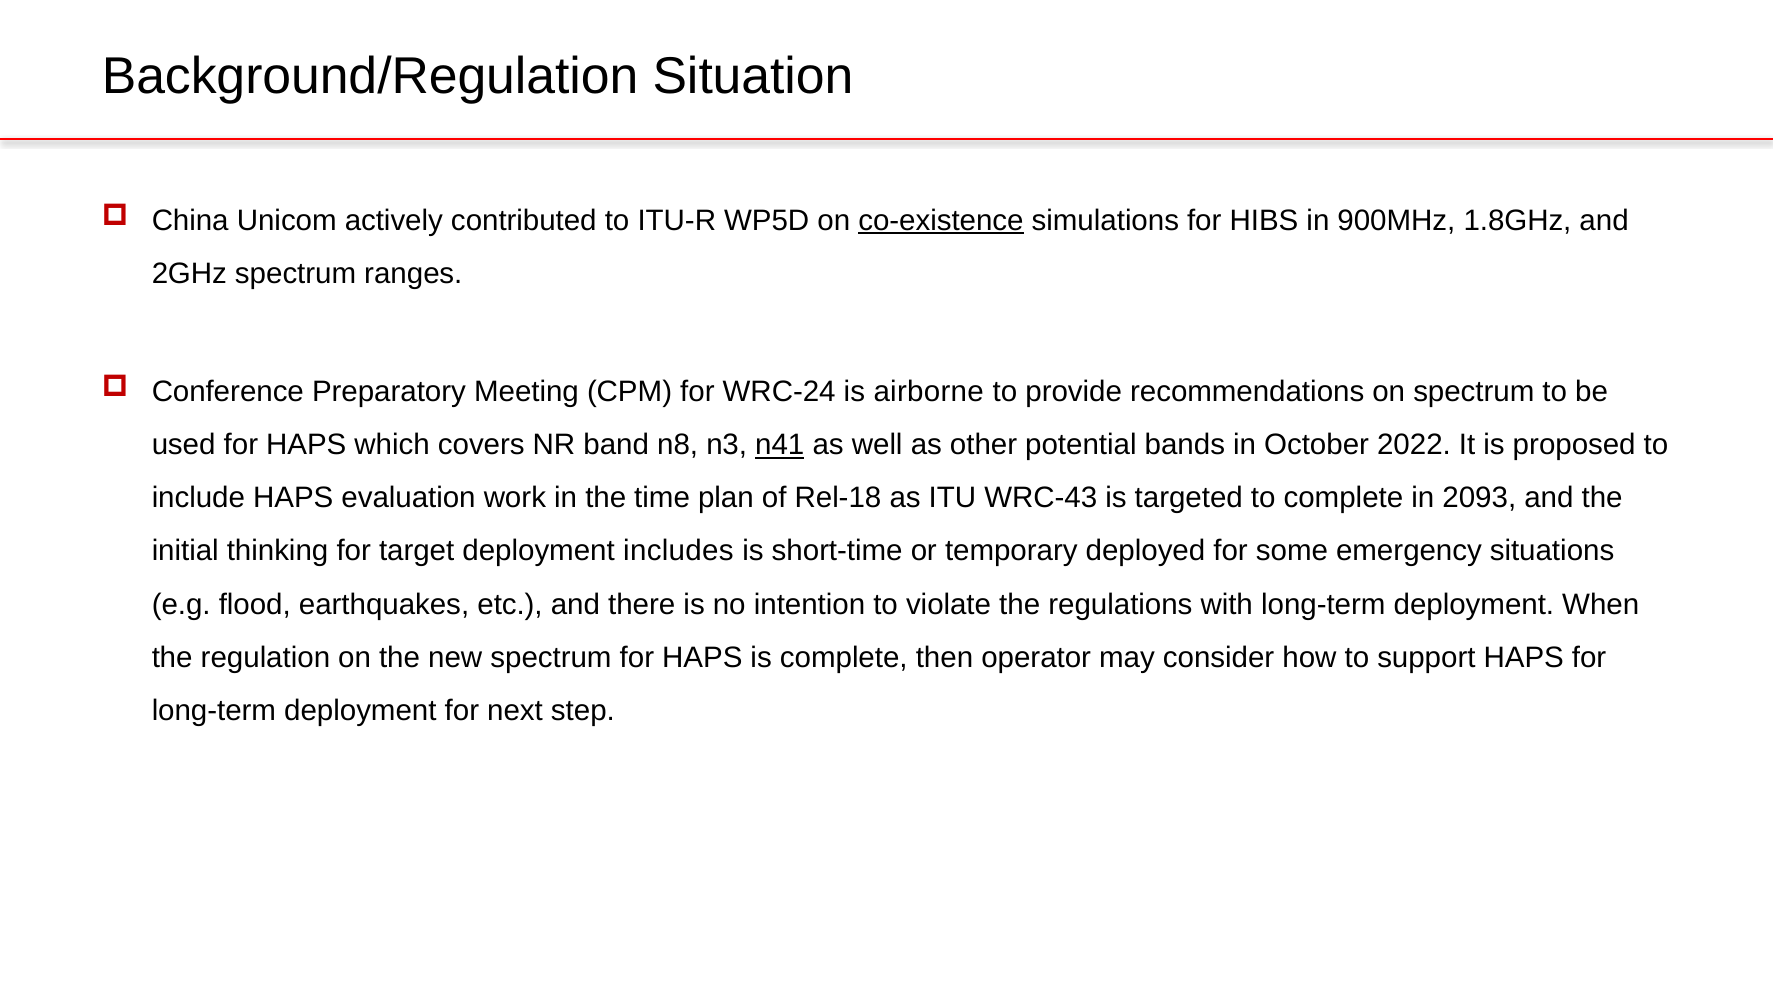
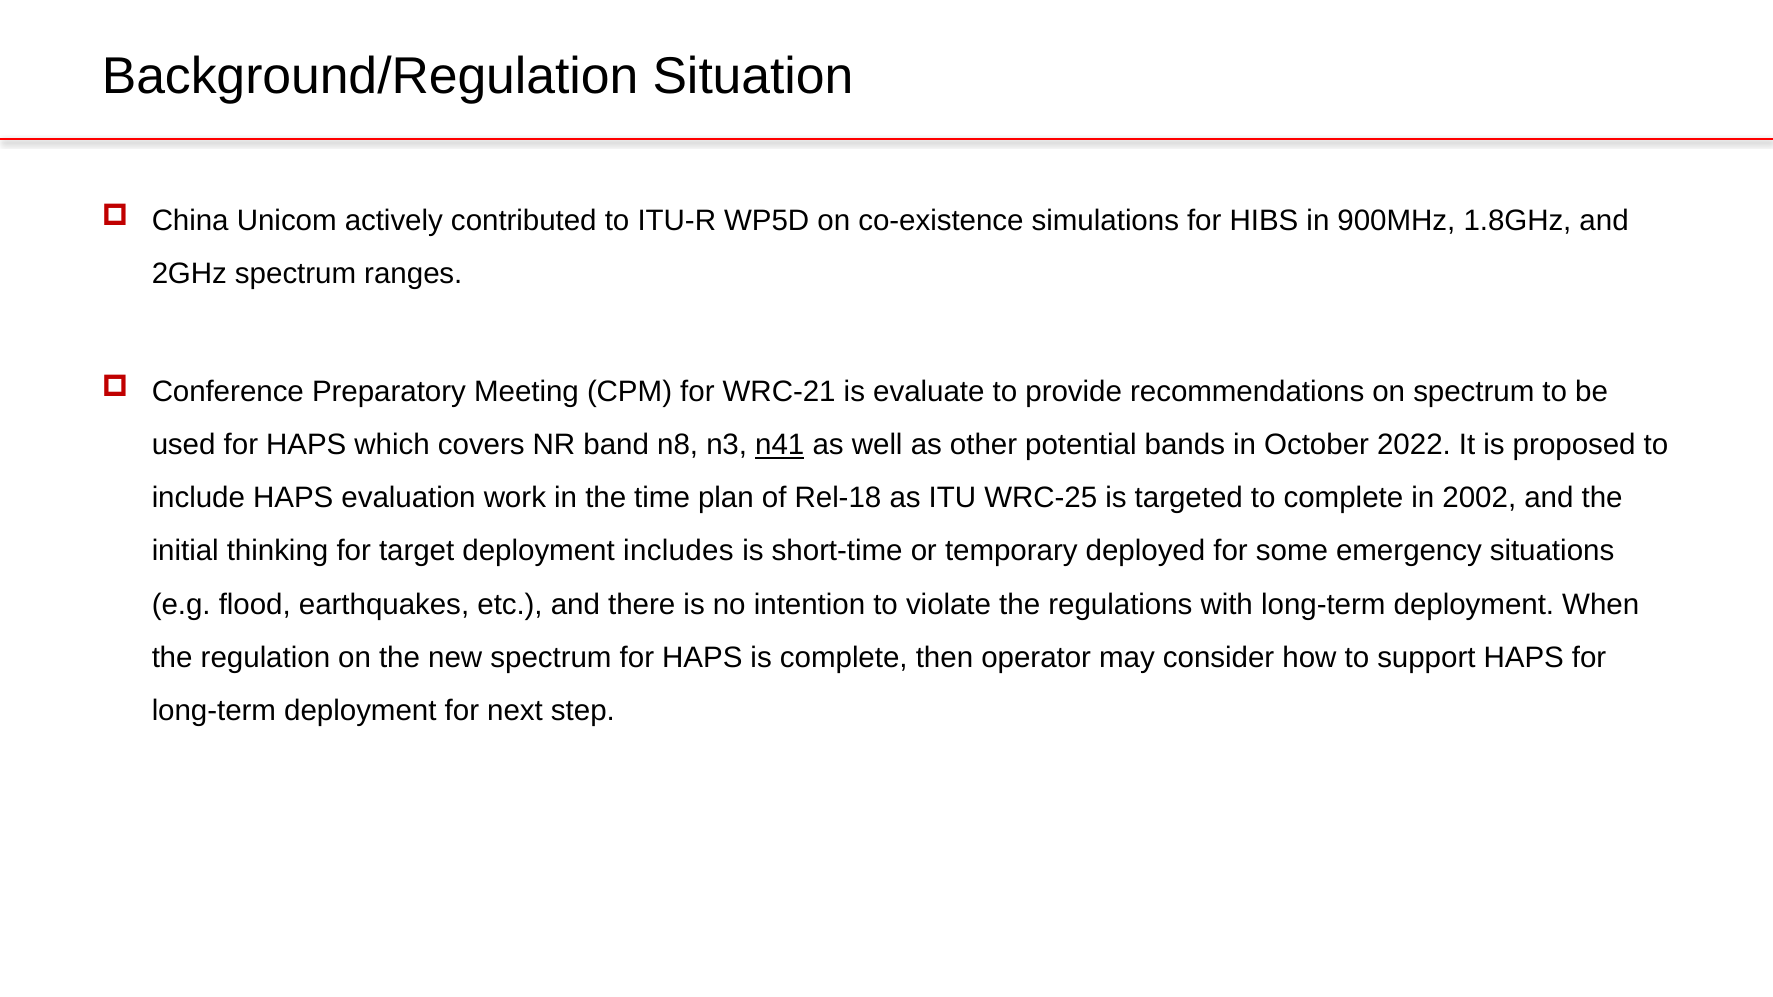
co-existence underline: present -> none (941, 221)
WRC-24: WRC-24 -> WRC-21 (779, 392)
airborne: airborne -> evaluate (929, 392)
WRC-43: WRC-43 -> WRC-25 (1041, 498)
2093: 2093 -> 2002 (1479, 498)
